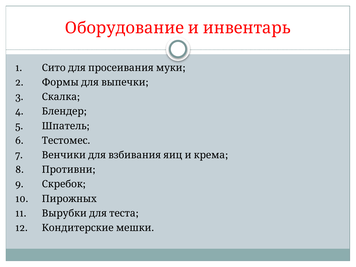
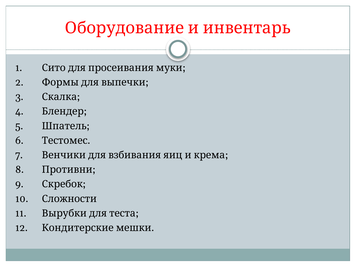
Пирожных: Пирожных -> Сложности (69, 199)
